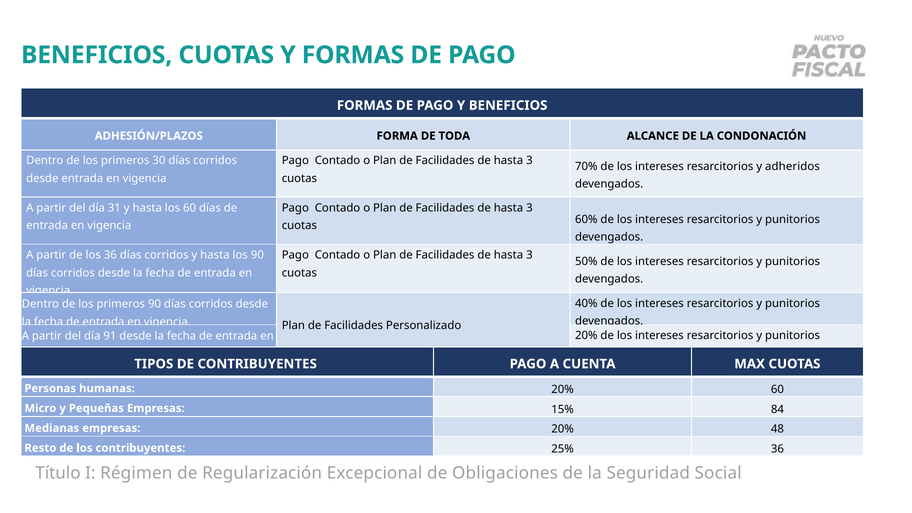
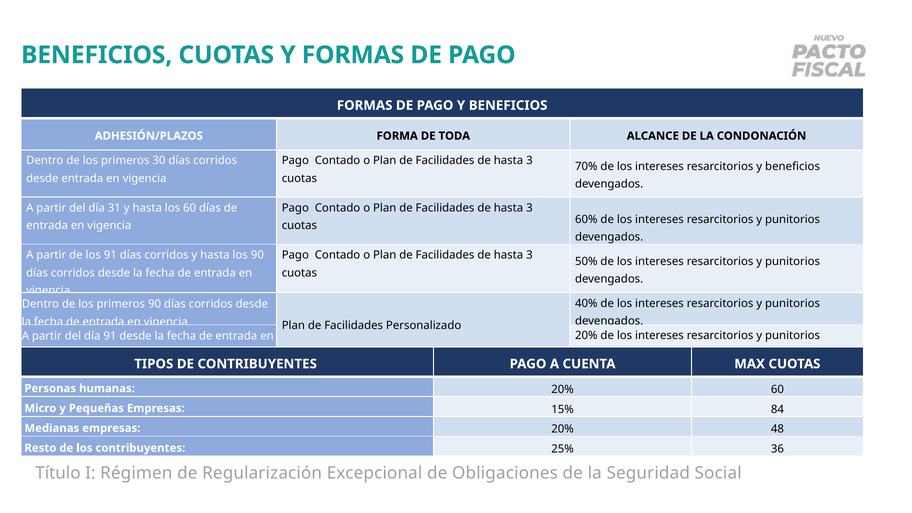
resarcitorios y adheridos: adheridos -> beneficios (793, 166)
los 36: 36 -> 91 (110, 255)
